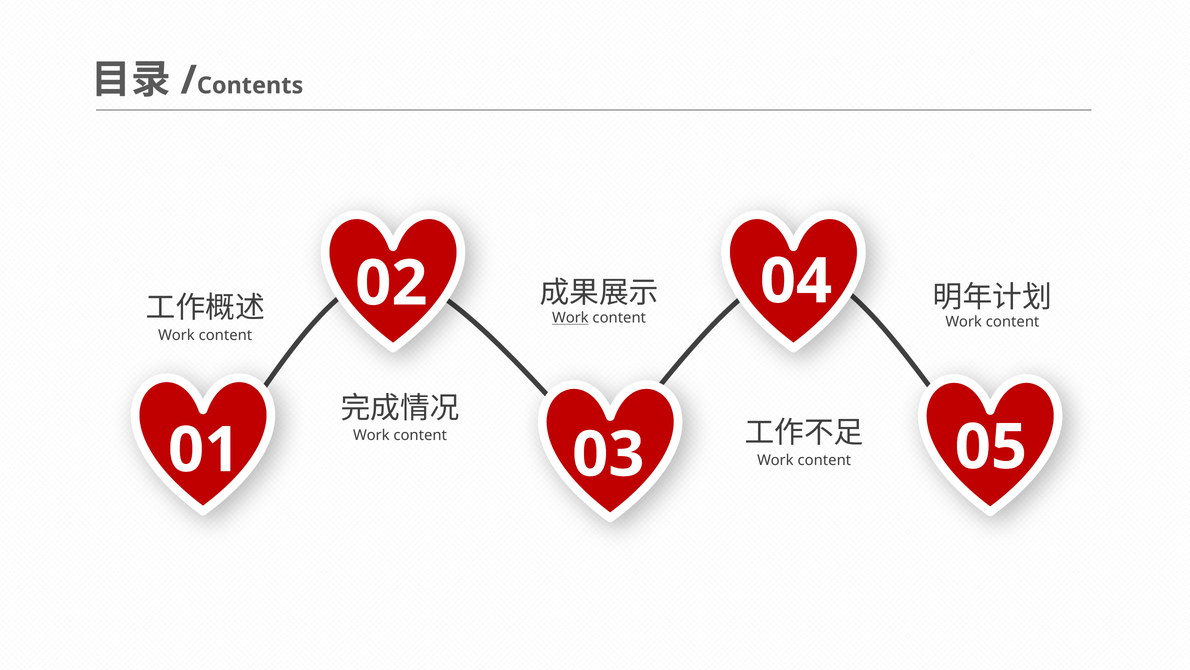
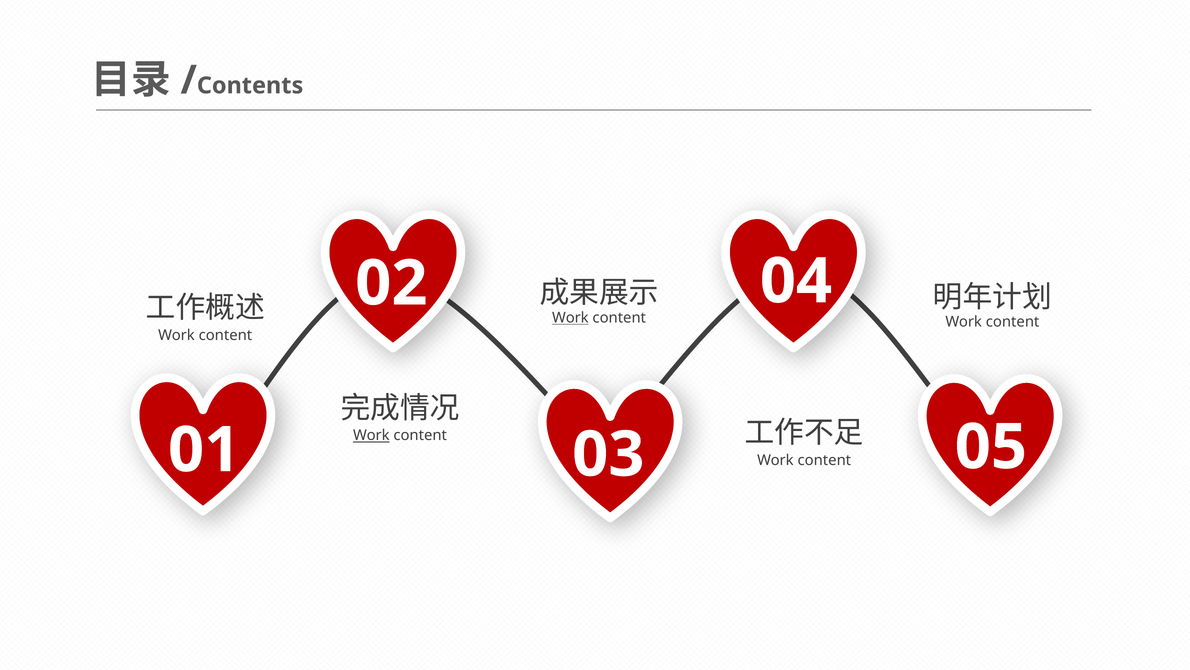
Work underline: none -> present (371, 435)
